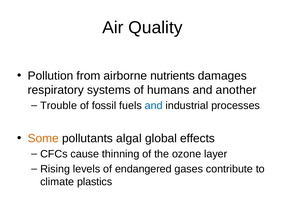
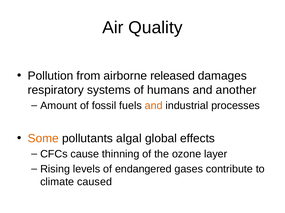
nutrients: nutrients -> released (173, 76)
Trouble: Trouble -> Amount (59, 106)
and colour: blue -> orange (154, 106)
plastics: plastics -> caused (95, 182)
